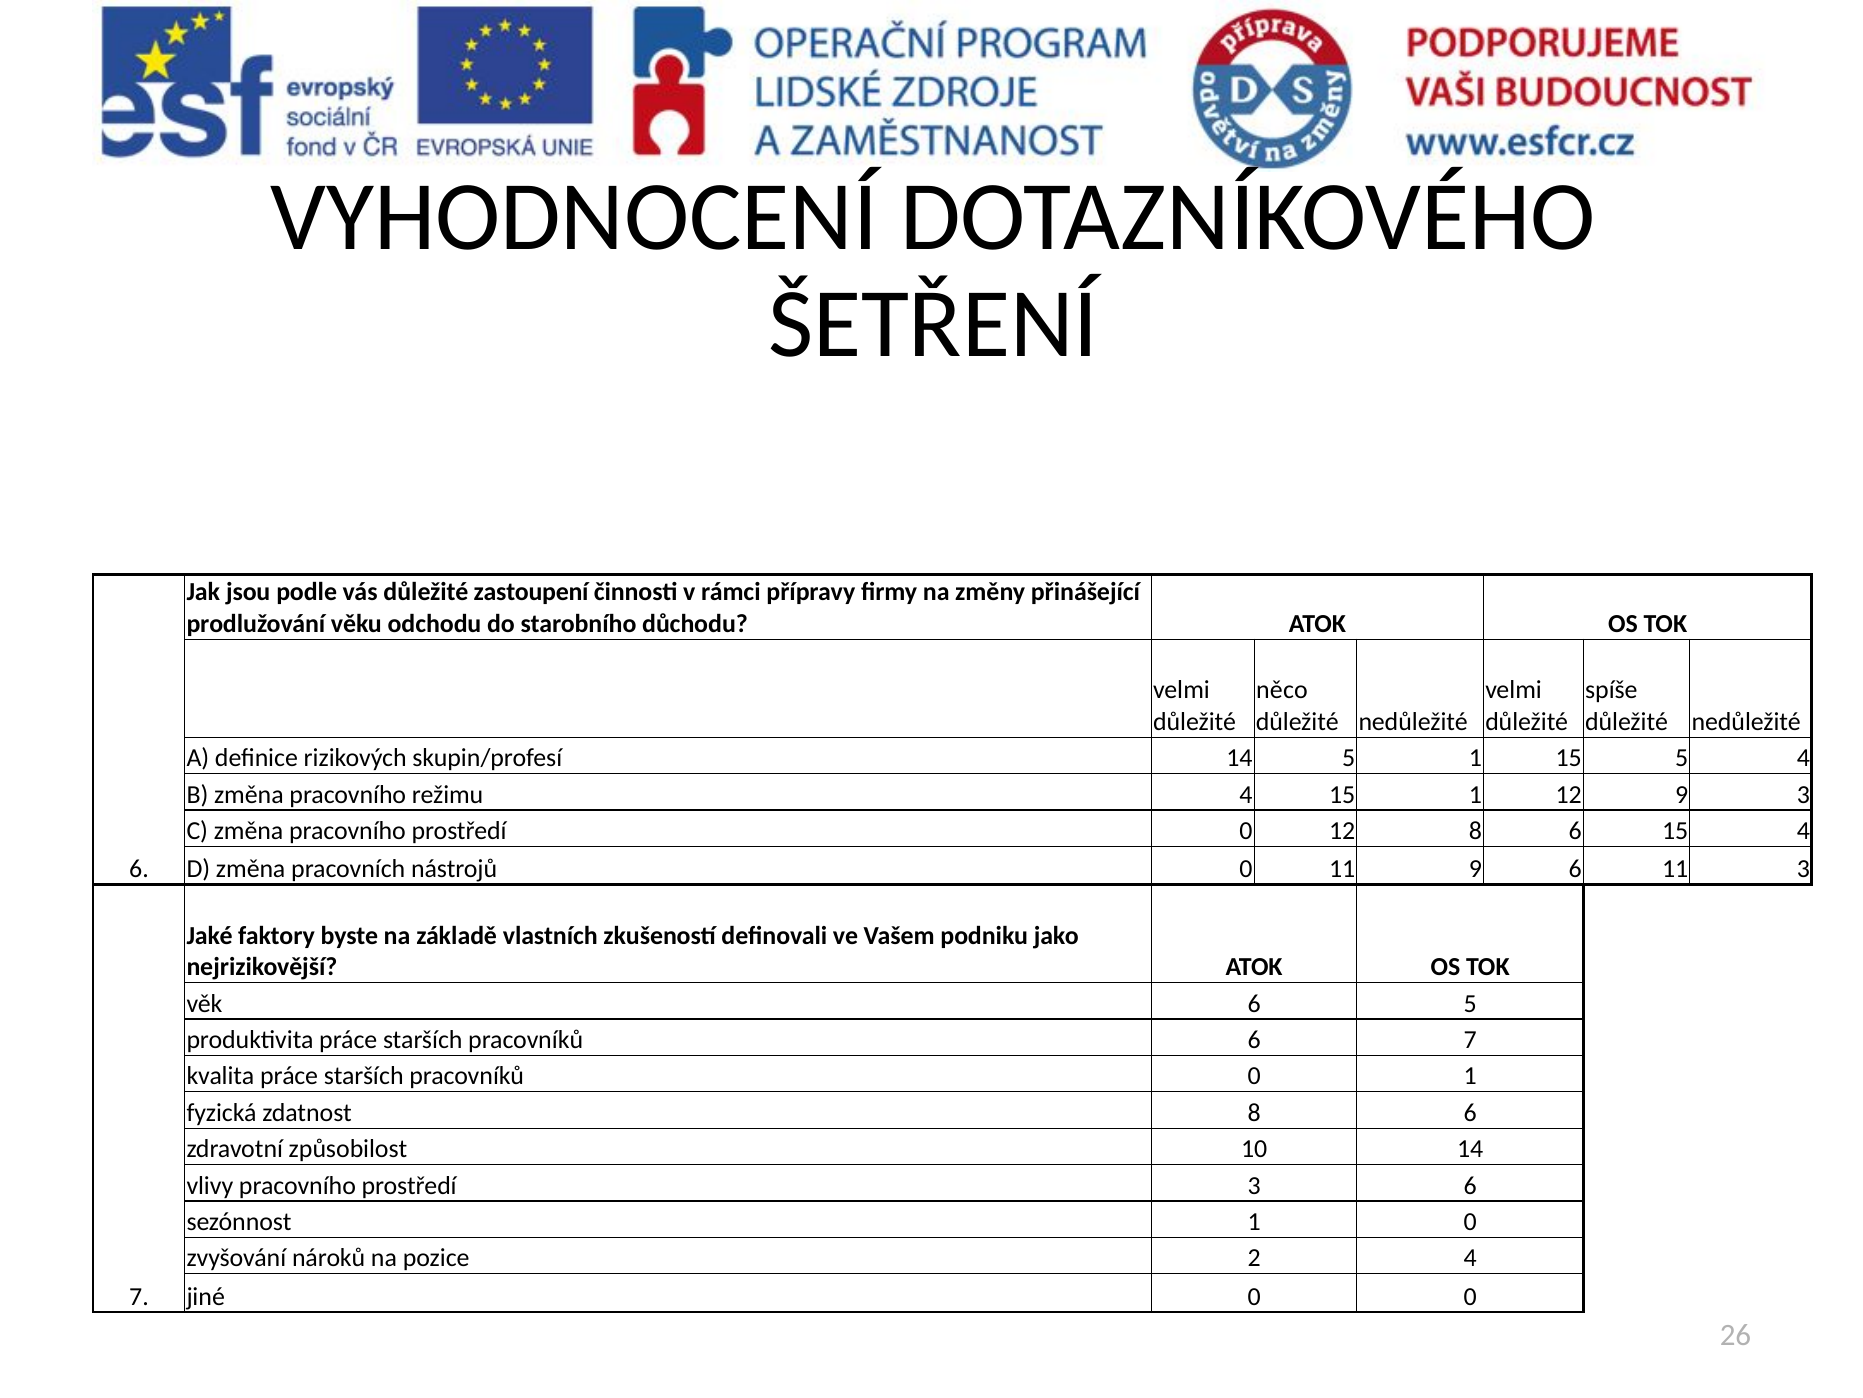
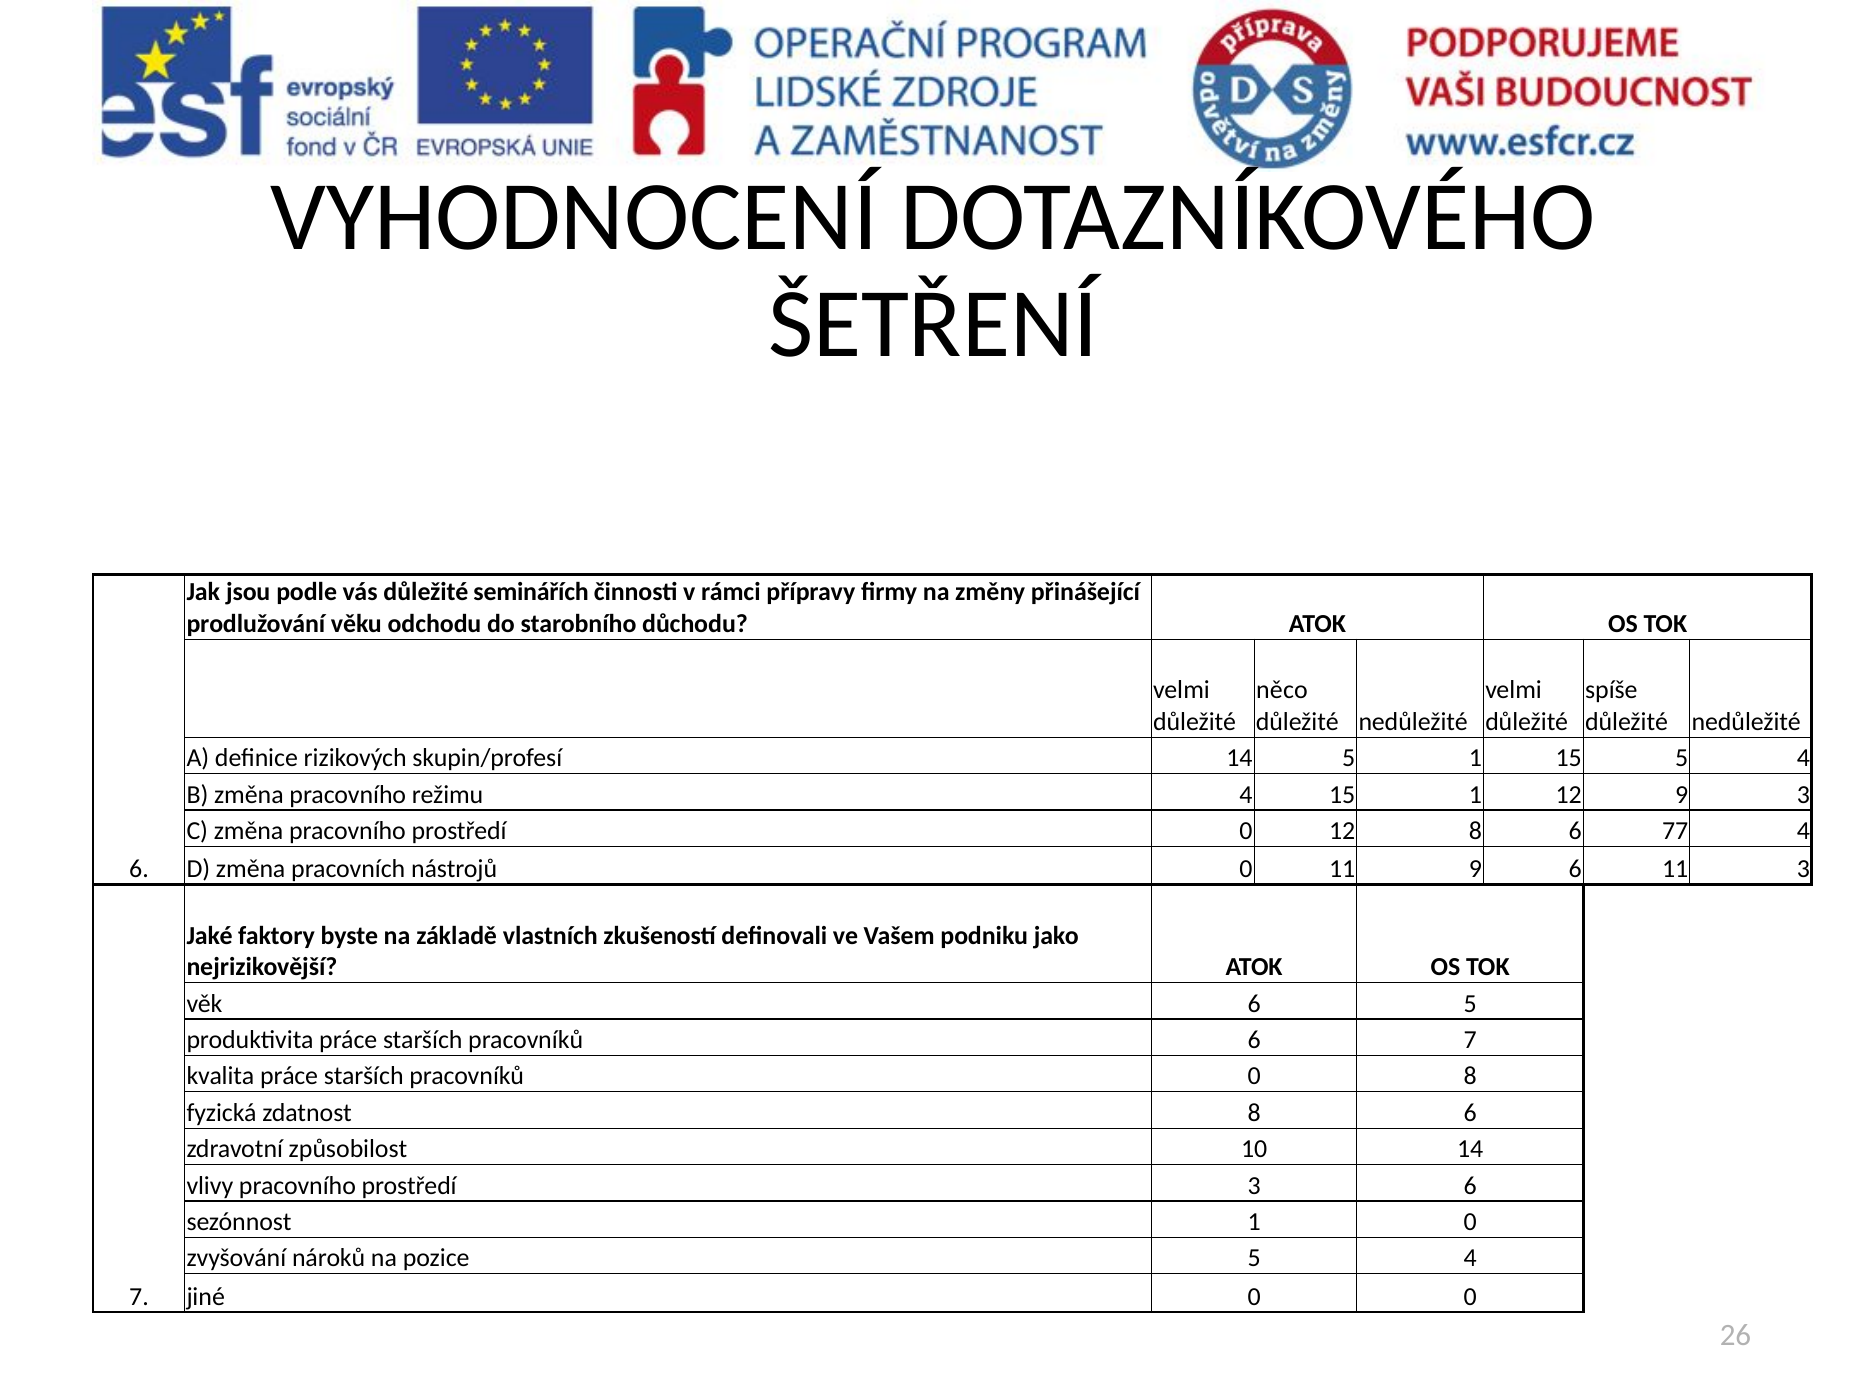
zastoupení: zastoupení -> seminářích (531, 592)
6 15: 15 -> 77 (1675, 830)
0 1: 1 -> 8 (1470, 1076)
pozice 2: 2 -> 5 (1254, 1258)
